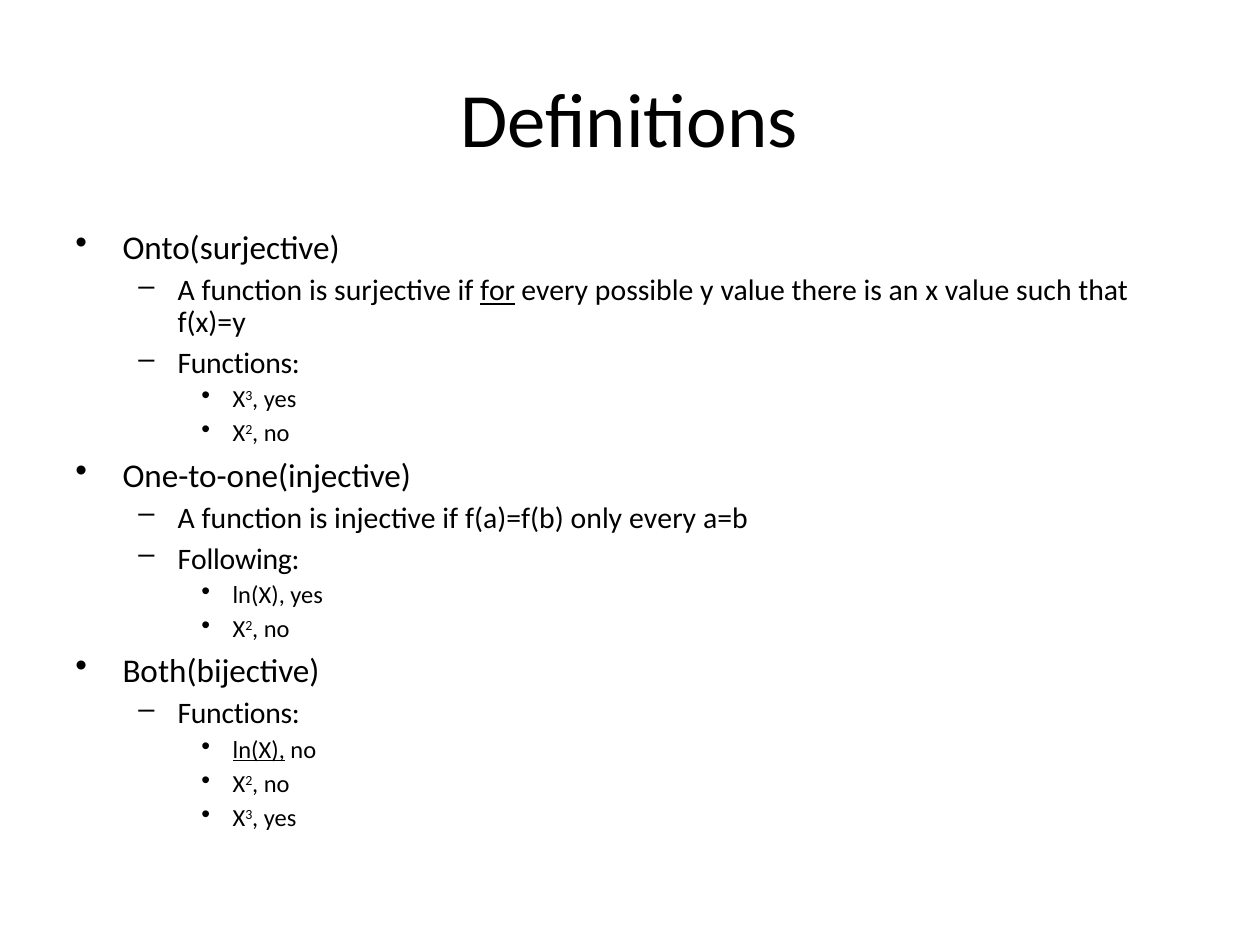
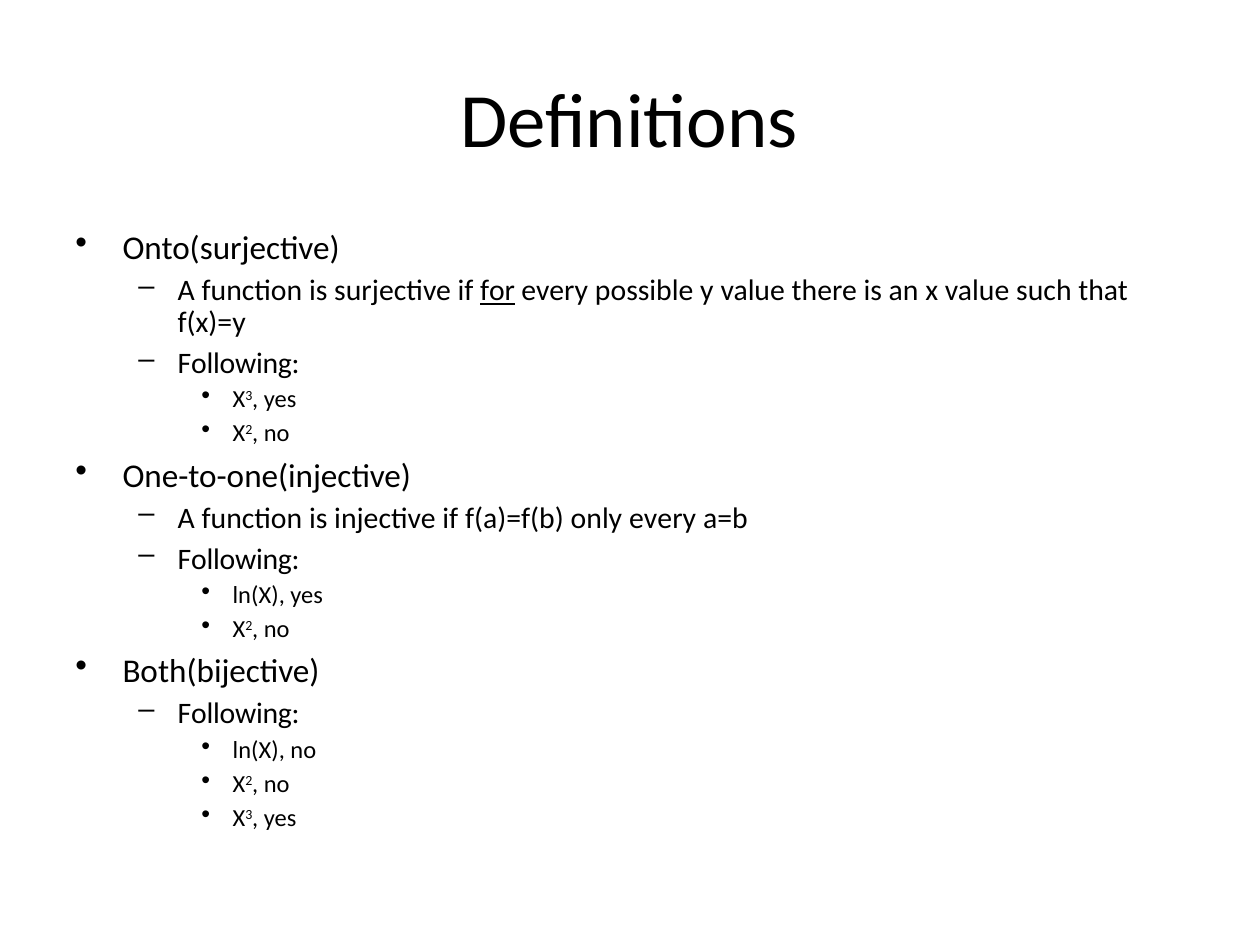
Functions: Functions -> Following (239, 364)
Functions: Functions -> Following (239, 714)
ln(X underline: present -> none (259, 751)
